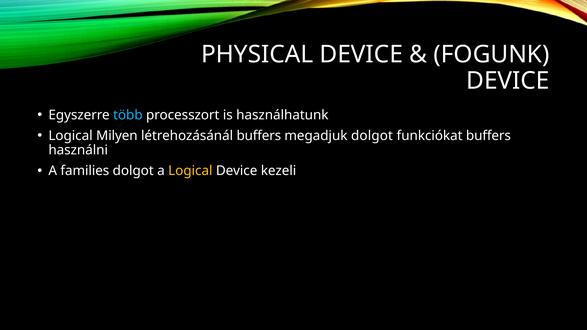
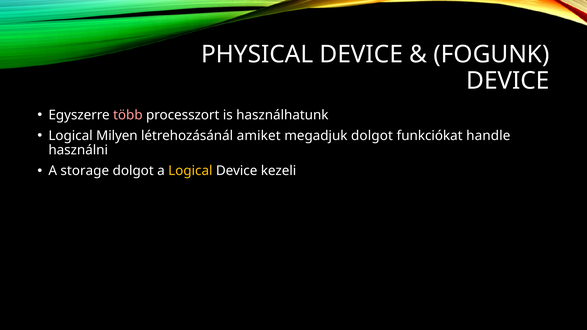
több colour: light blue -> pink (128, 115)
létrehozásánál buffers: buffers -> amiket (259, 136)
funkciókat buffers: buffers -> handle (488, 136)
families: families -> storage (85, 171)
